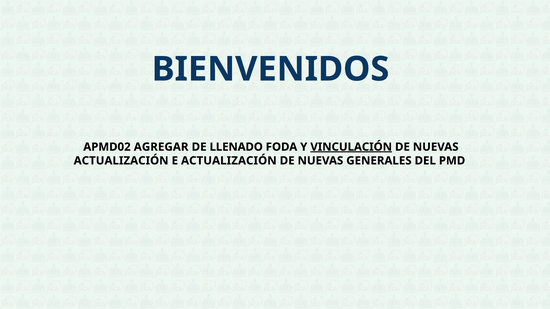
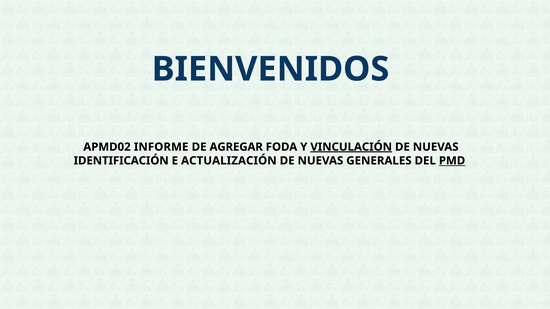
AGREGAR: AGREGAR -> INFORME (161, 147)
LLENADO: LLENADO -> AGREGAR (236, 147)
ACTUALIZACIÓN: ACTUALIZACIÓN -> IDENTIFICACIÓN (121, 161)
PMD underline: none -> present (452, 161)
